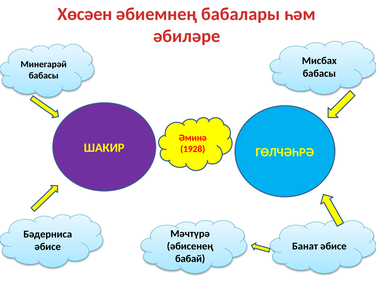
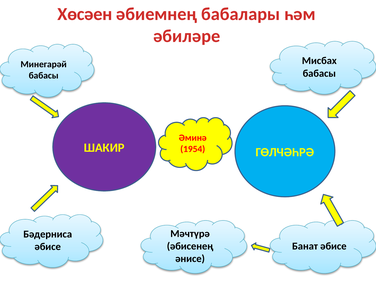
1928: 1928 -> 1954 (193, 149)
бабай: бабай -> әнисе (190, 259)
